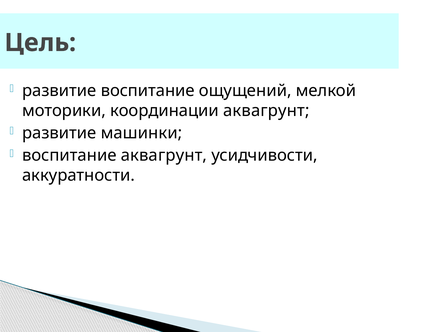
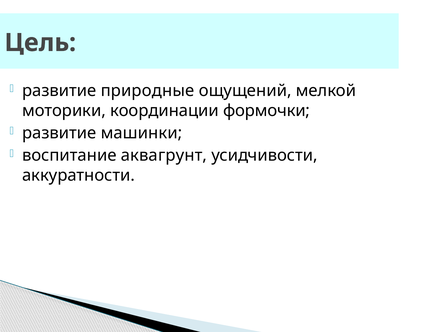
развитие воспитание: воспитание -> природные (148, 91)
координации аквагрунт: аквагрунт -> формочки (267, 111)
